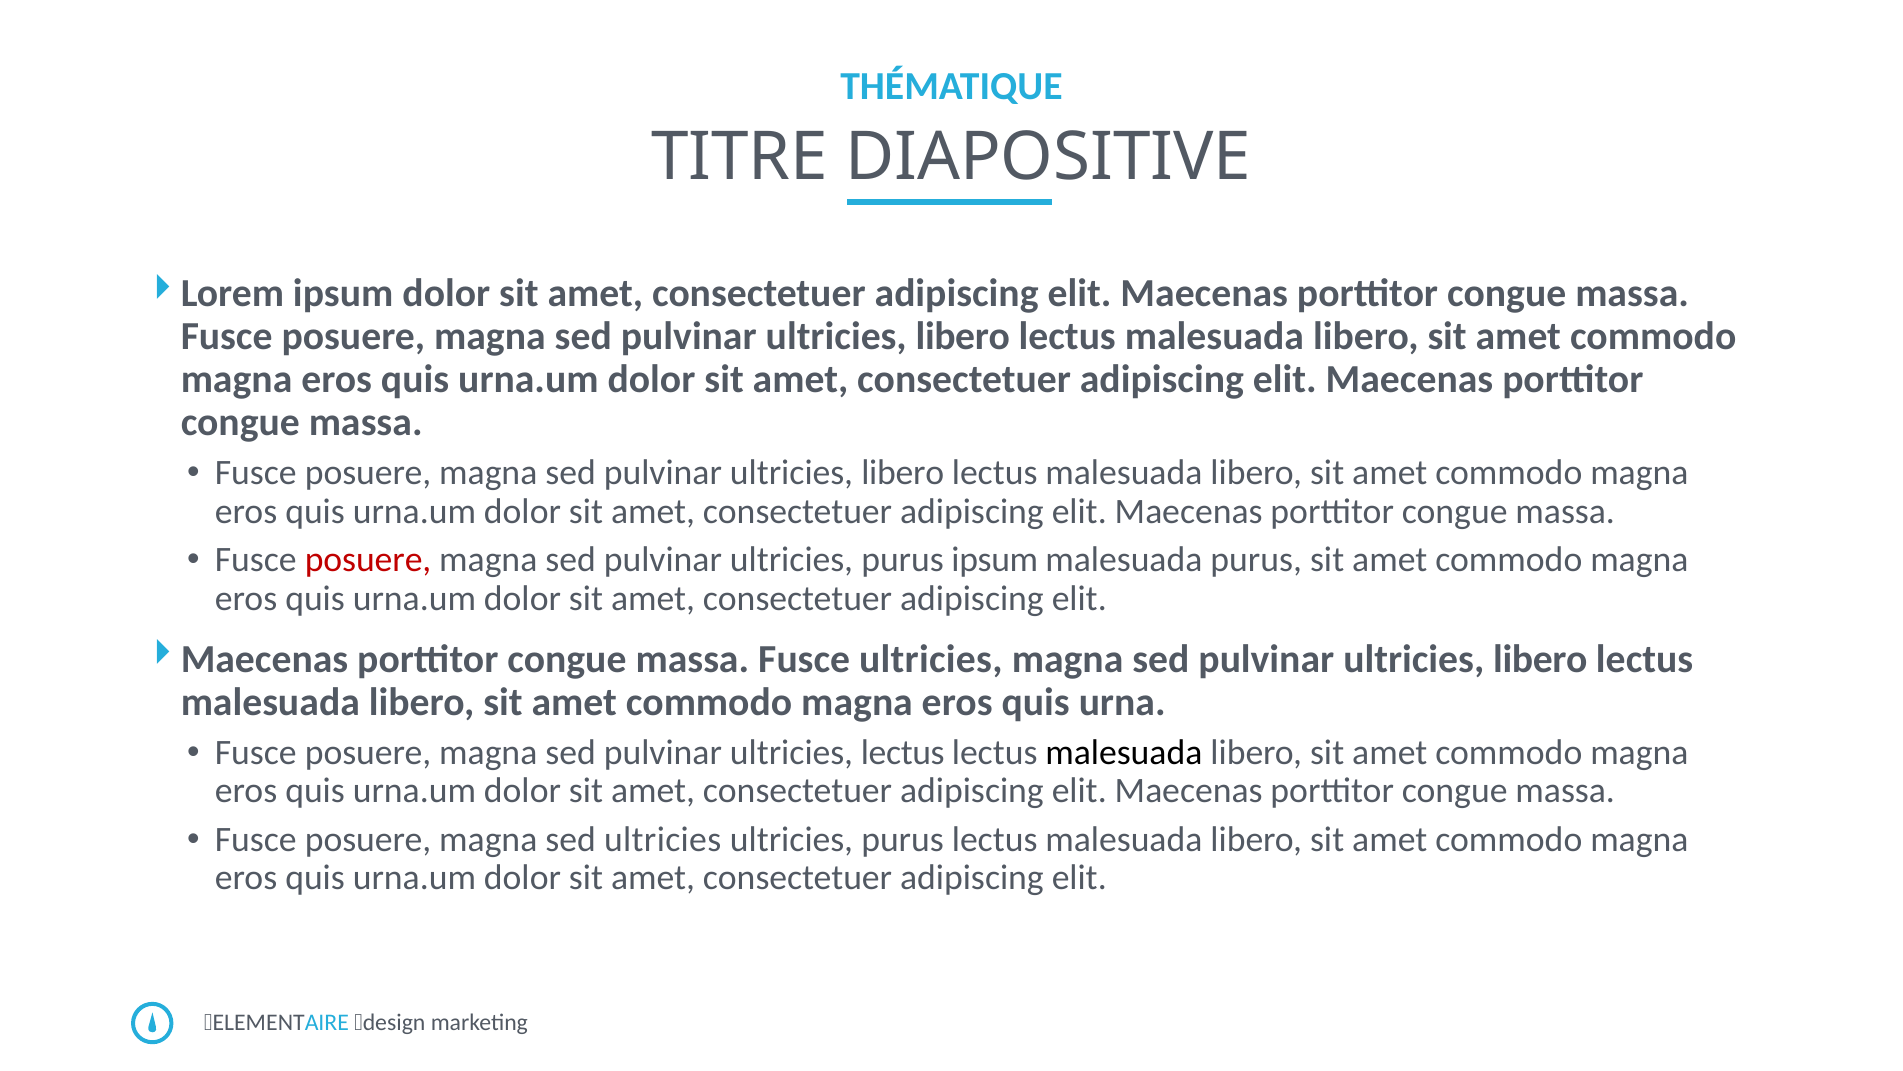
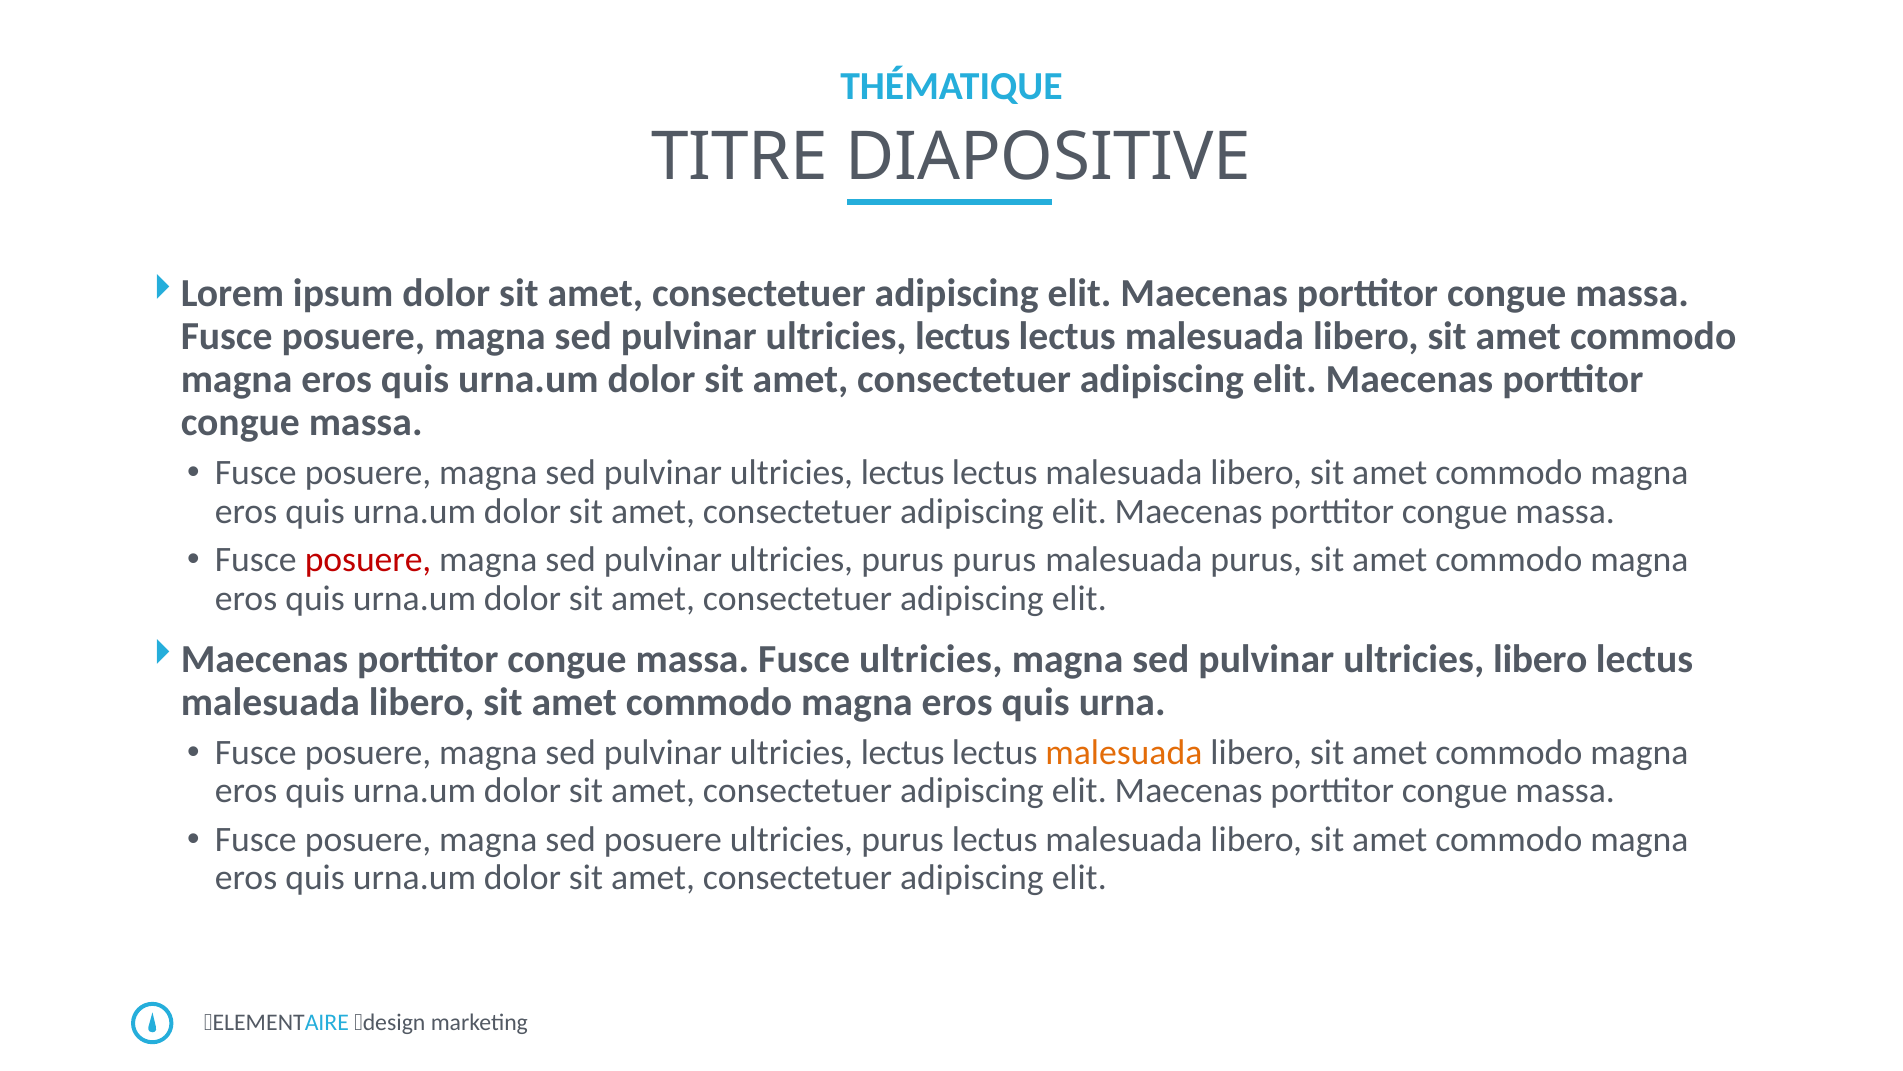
libero: libero -> lectus (963, 337)
libero: libero -> lectus (903, 473)
purus ipsum: ipsum -> purus (994, 560)
malesuada colour: black -> orange (1124, 752)
sed ultricies: ultricies -> posuere (663, 839)
